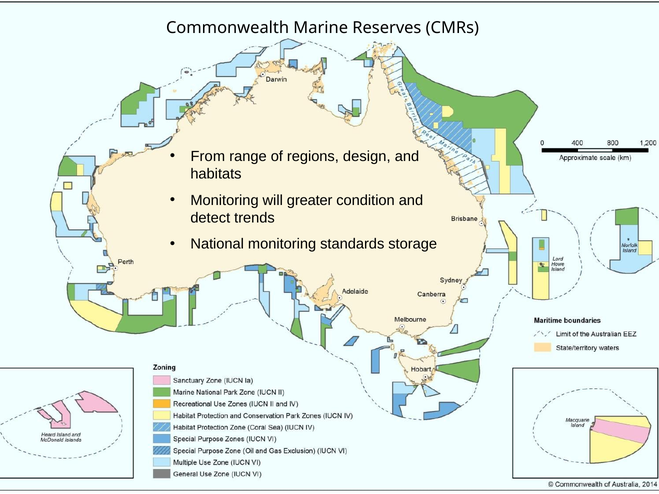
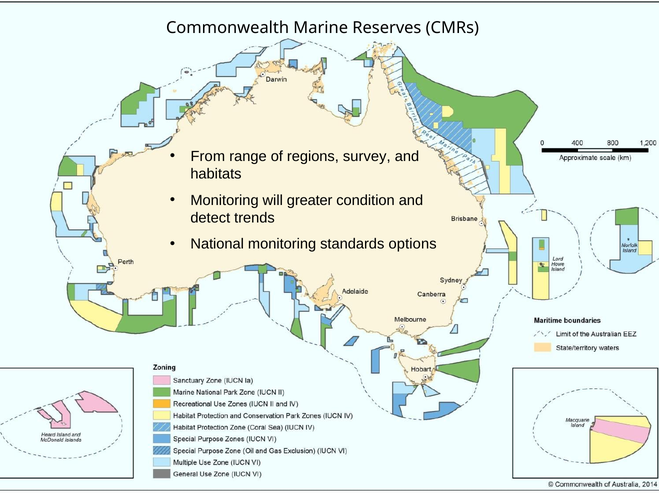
design: design -> survey (367, 156)
storage: storage -> options (413, 244)
